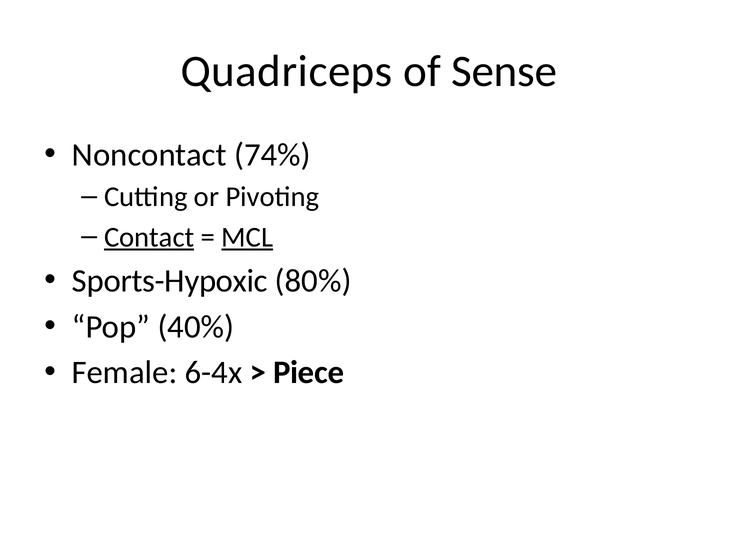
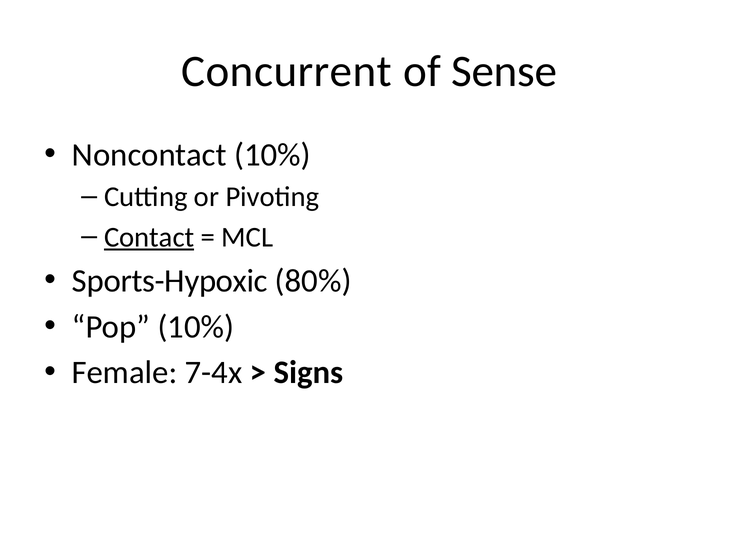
Quadriceps: Quadriceps -> Concurrent (287, 71)
Noncontact 74%: 74% -> 10% (272, 155)
MCL underline: present -> none (247, 237)
Pop 40%: 40% -> 10% (196, 327)
6-4x: 6-4x -> 7-4x (214, 373)
Piece: Piece -> Signs (308, 373)
